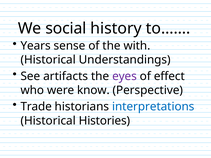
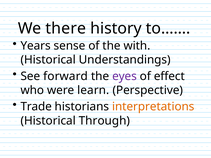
social: social -> there (66, 28)
artifacts: artifacts -> forward (66, 76)
know: know -> learn (93, 90)
interpretations colour: blue -> orange (153, 107)
Histories: Histories -> Through (104, 121)
